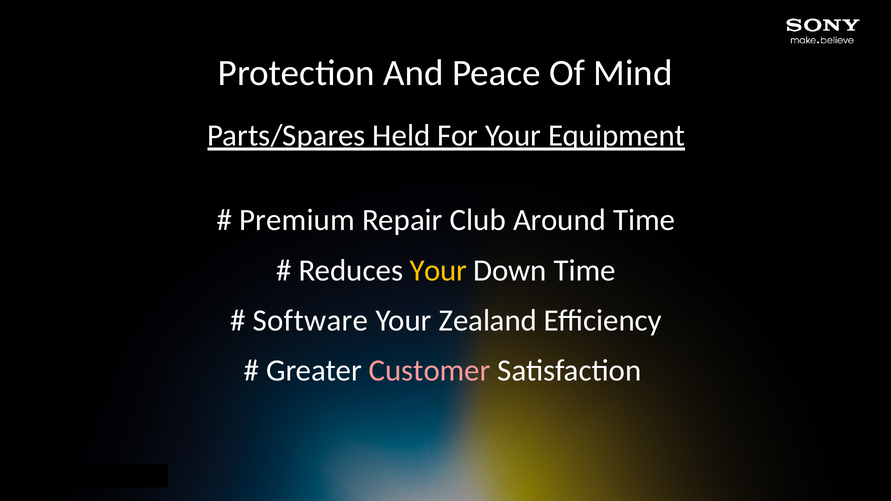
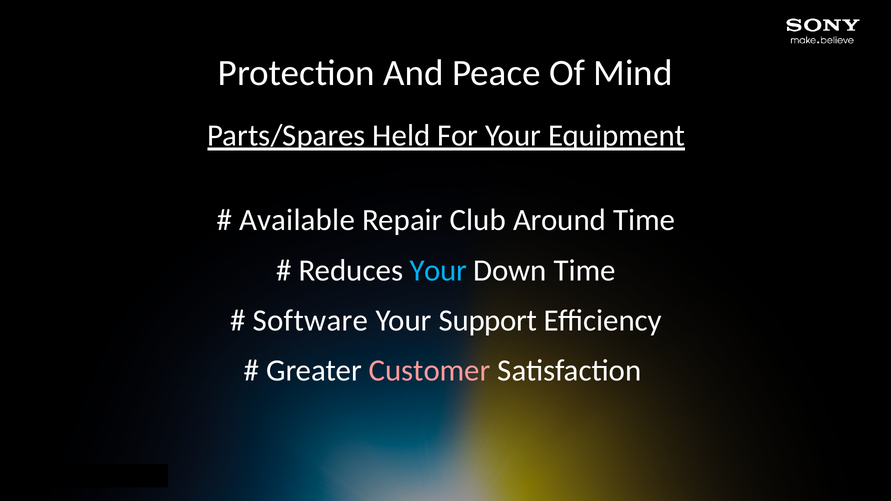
Premium: Premium -> Available (297, 220)
Your colour: yellow -> light blue (438, 270)
Zealand: Zealand -> Support (488, 321)
